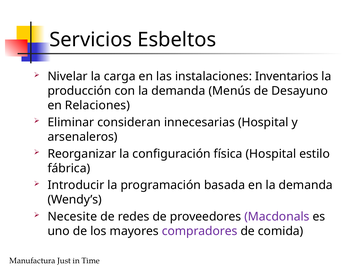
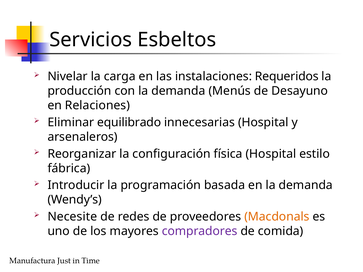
Inventarios: Inventarios -> Requeridos (287, 76)
consideran: consideran -> equilibrado (129, 122)
Macdonals colour: purple -> orange (277, 217)
